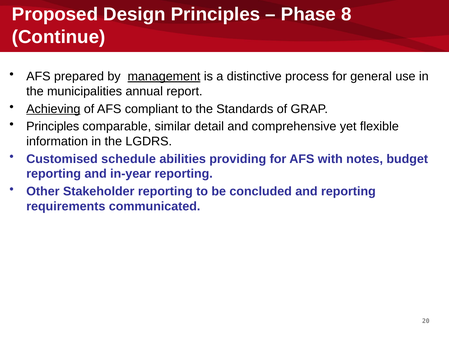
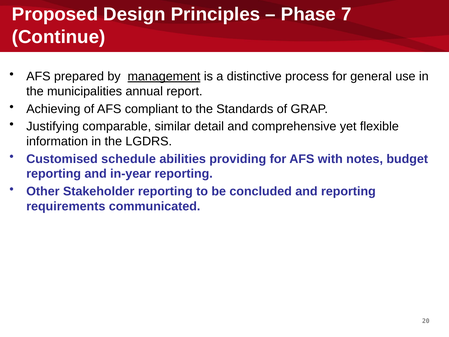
8: 8 -> 7 (346, 14)
Achieving underline: present -> none (53, 109)
Principles: Principles -> Justifying (53, 126)
